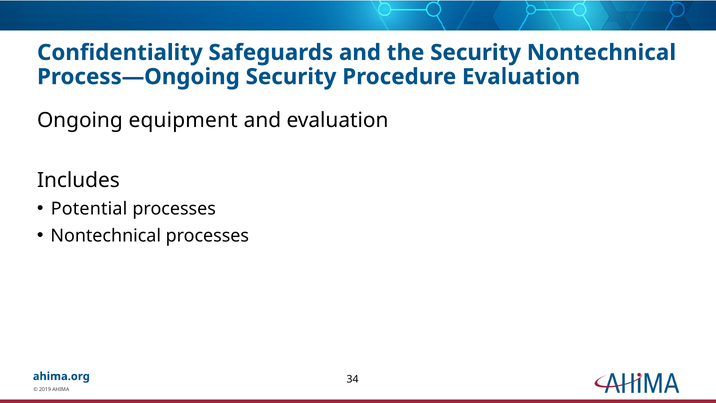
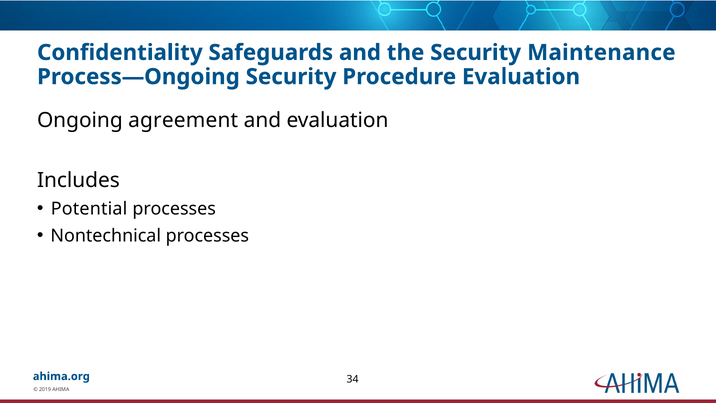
Security Nontechnical: Nontechnical -> Maintenance (601, 53)
equipment: equipment -> agreement (183, 120)
